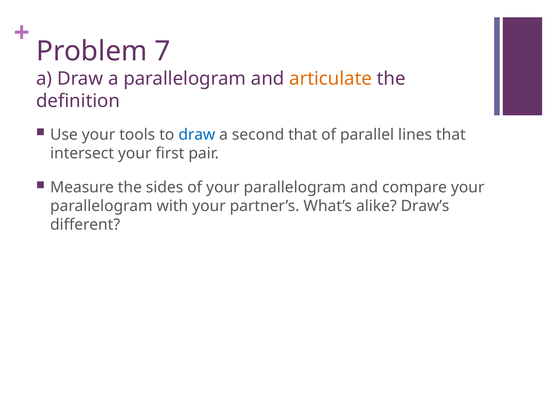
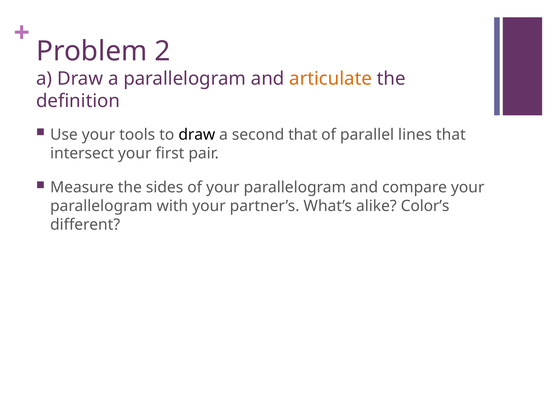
7: 7 -> 2 (163, 51)
draw colour: blue -> black (197, 135)
Draw’s: Draw’s -> Color’s (425, 206)
